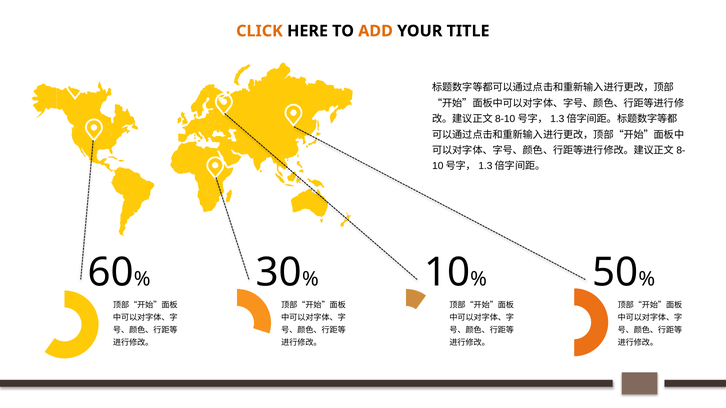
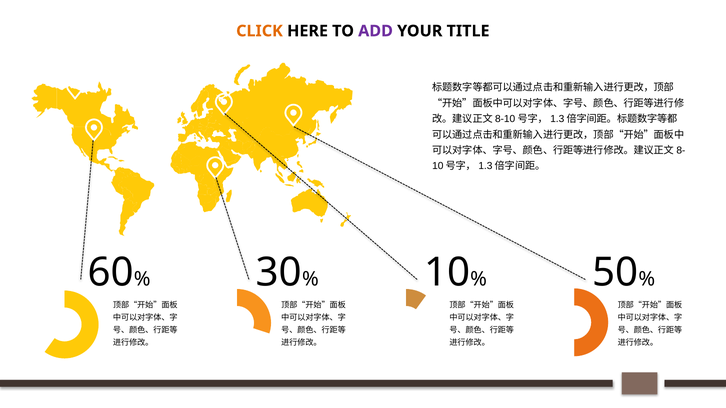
ADD colour: orange -> purple (376, 31)
